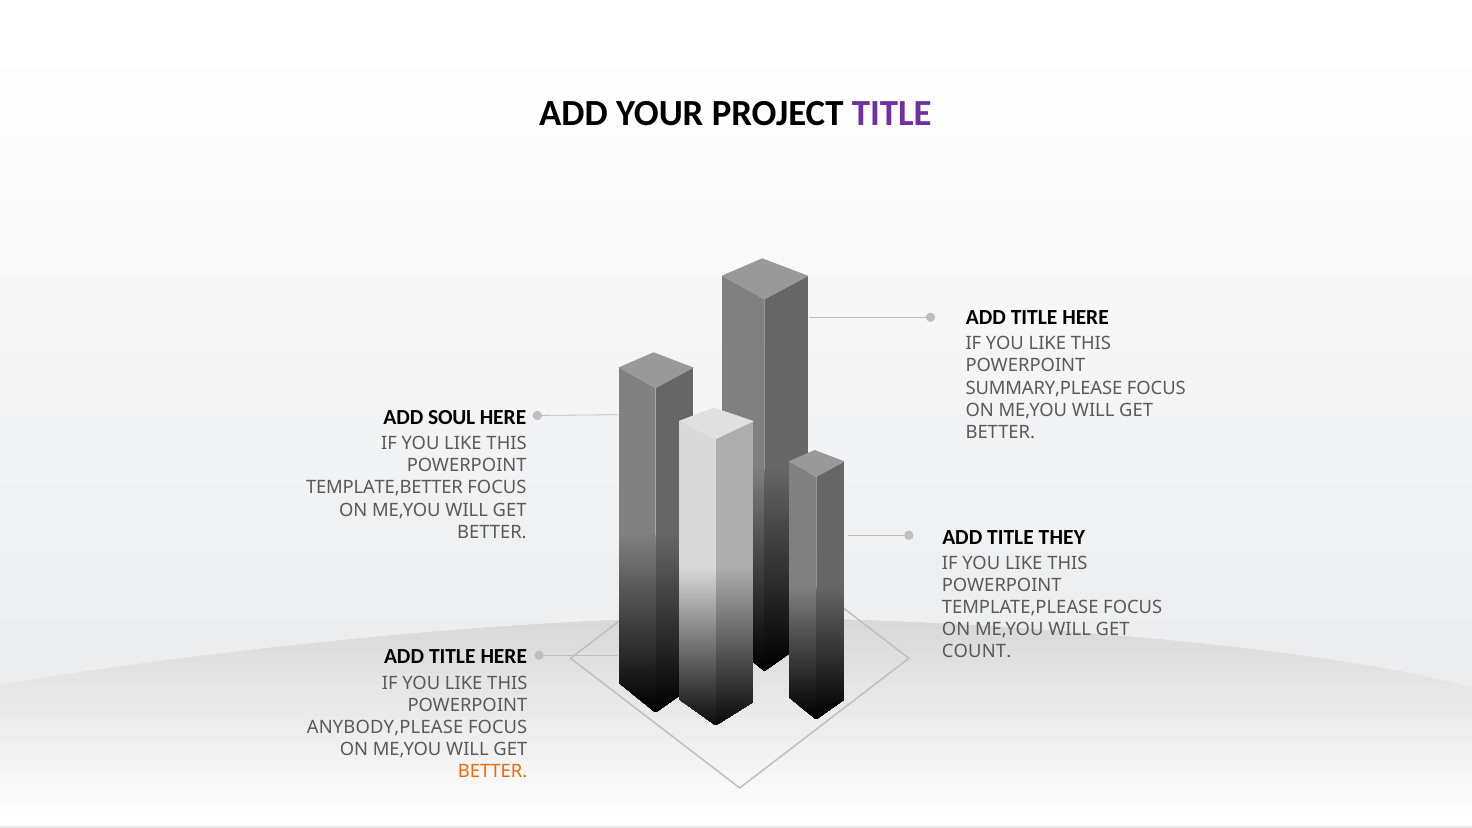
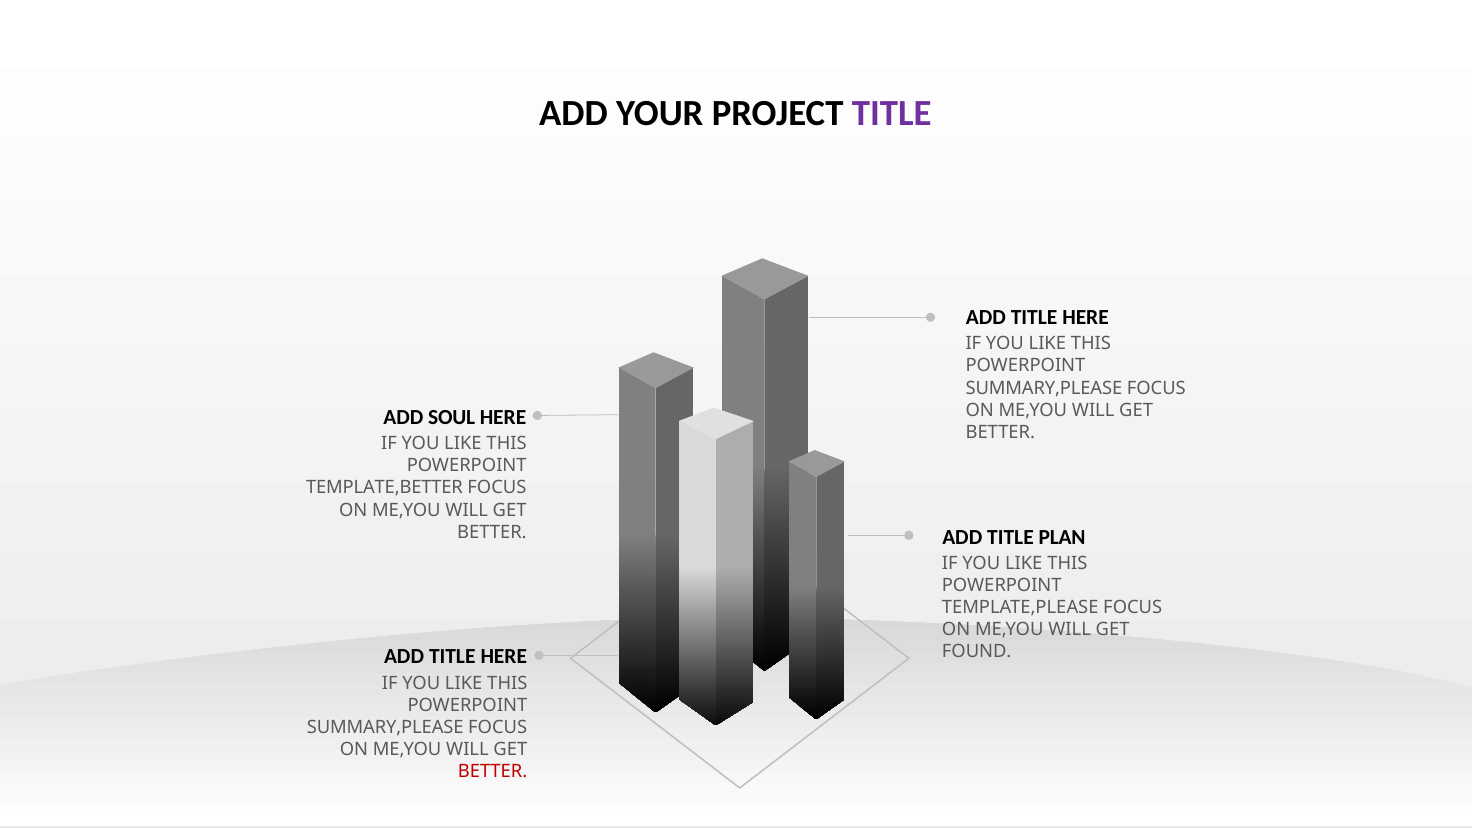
THEY: THEY -> PLAN (1062, 537)
COUNT: COUNT -> FOUND (977, 652)
ANYBODY,PLEASE: ANYBODY,PLEASE -> SUMMARY,PLEASE (385, 727)
BETTER colour: orange -> red (493, 771)
